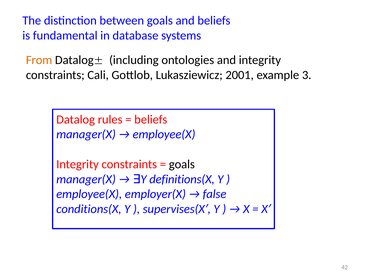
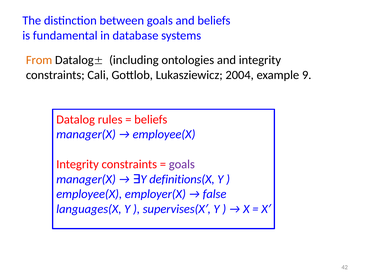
2001: 2001 -> 2004 (240, 75)
3: 3 -> 9 (307, 75)
goals colour: black -> purple (182, 164)
conditions(X: conditions(X -> languages(X (89, 209)
